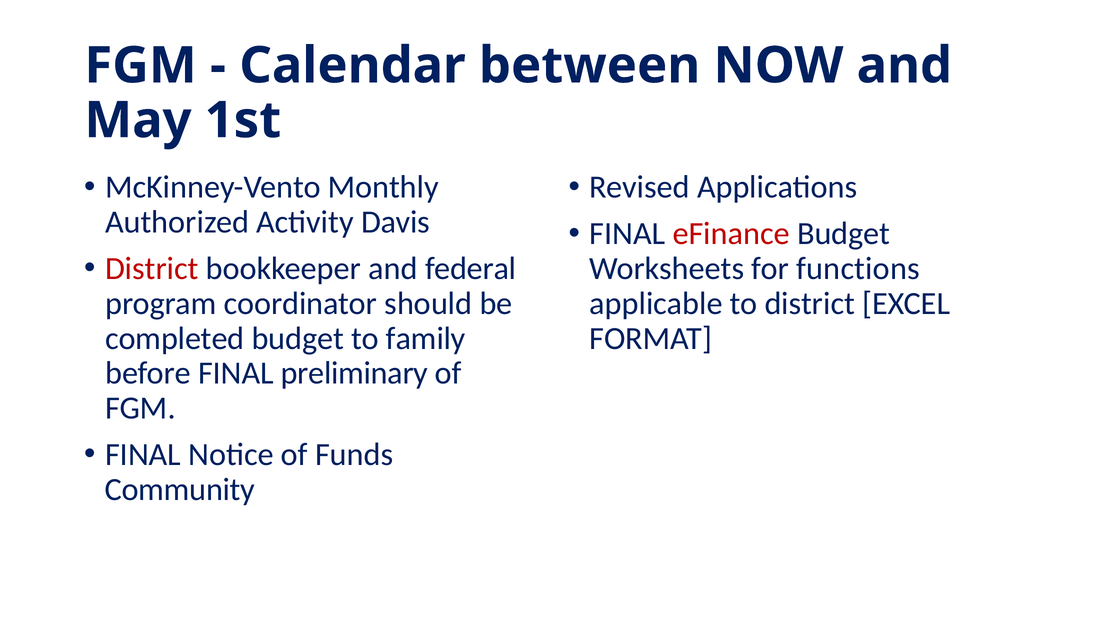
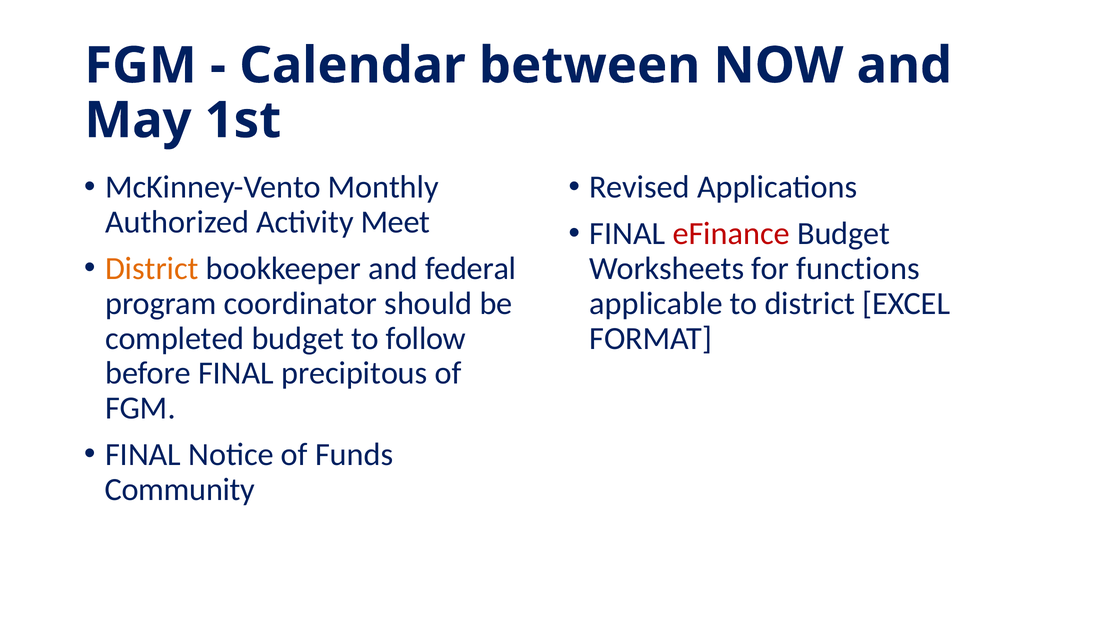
Davis: Davis -> Meet (395, 222)
District colour: red -> orange (152, 268)
family: family -> follow (426, 338)
preliminary: preliminary -> precipitous (354, 373)
